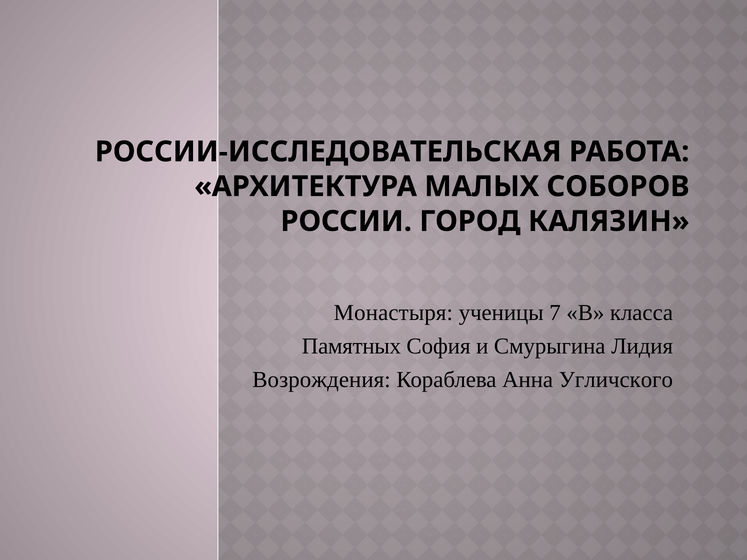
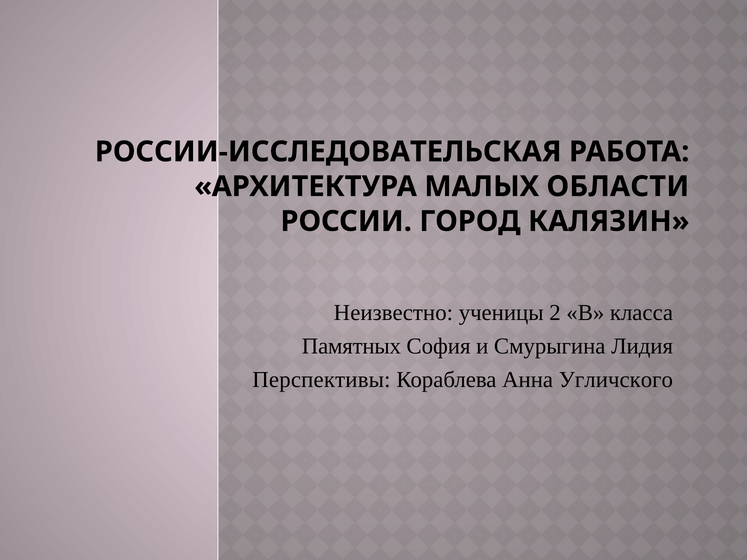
СОБОРОВ: СОБОРОВ -> ОБЛАСТИ (618, 187)
Монастыря: Монастыря -> Неизвестно (393, 313)
7: 7 -> 2 (555, 313)
Возрождения: Возрождения -> Перспективы (321, 380)
